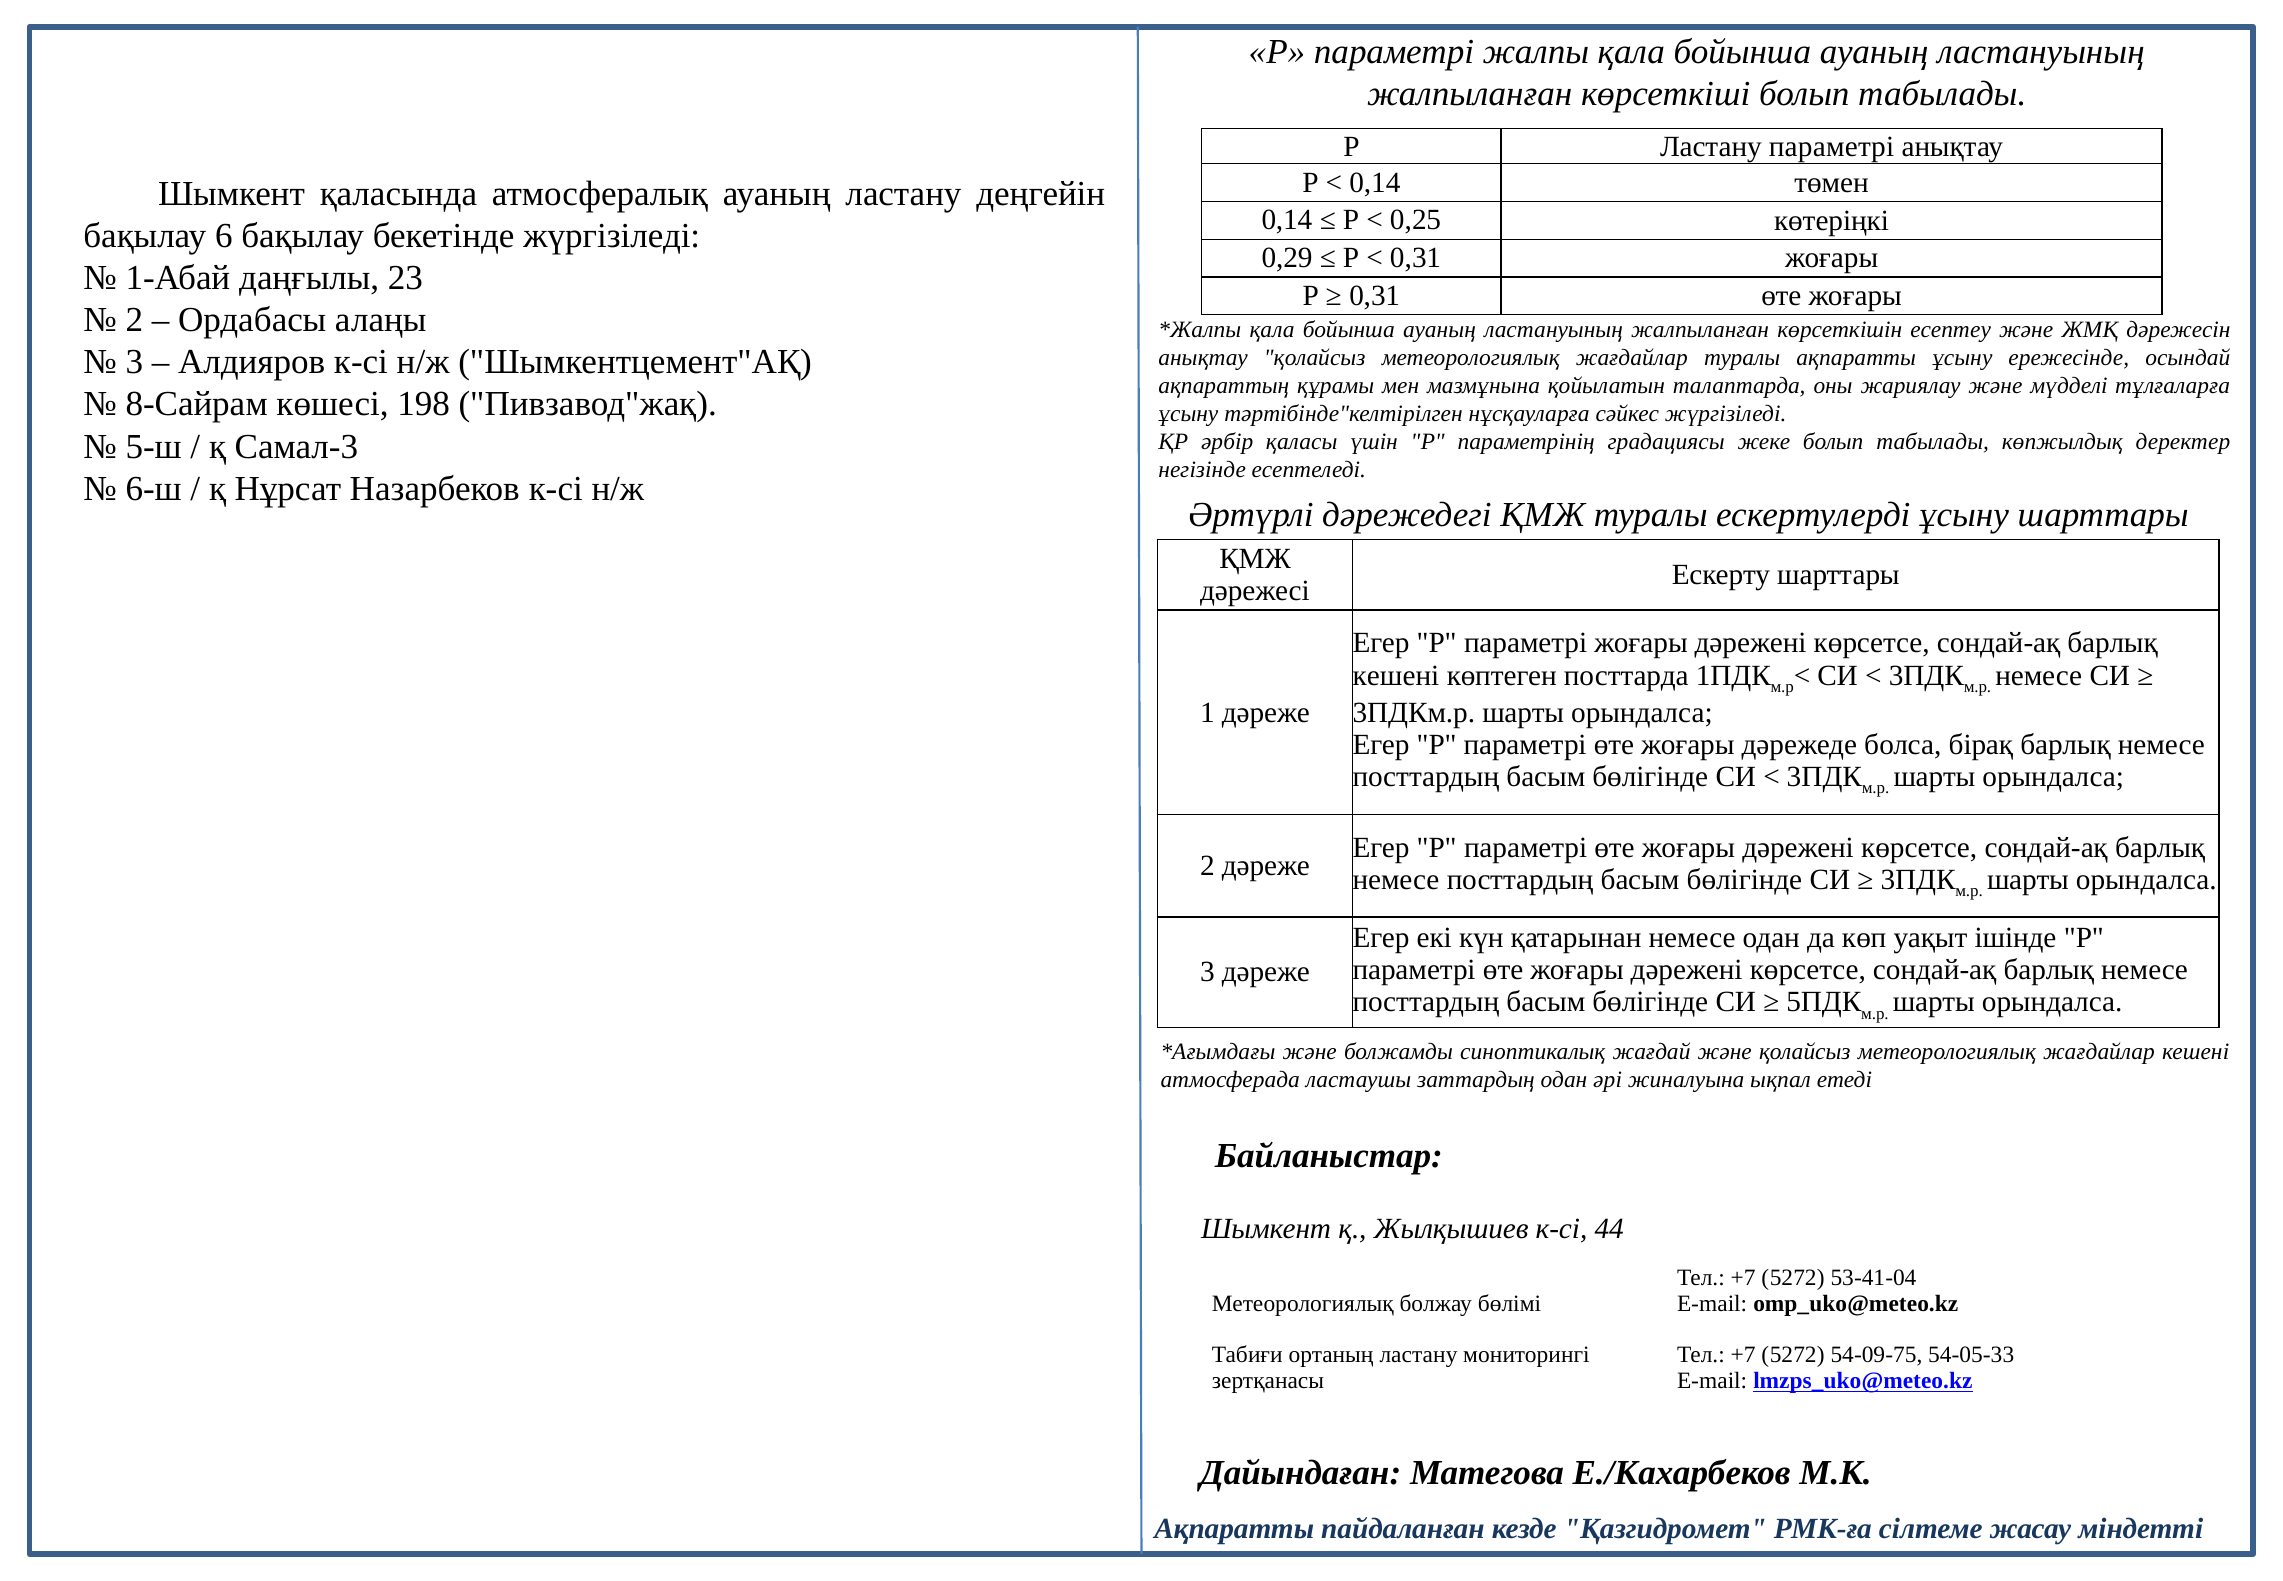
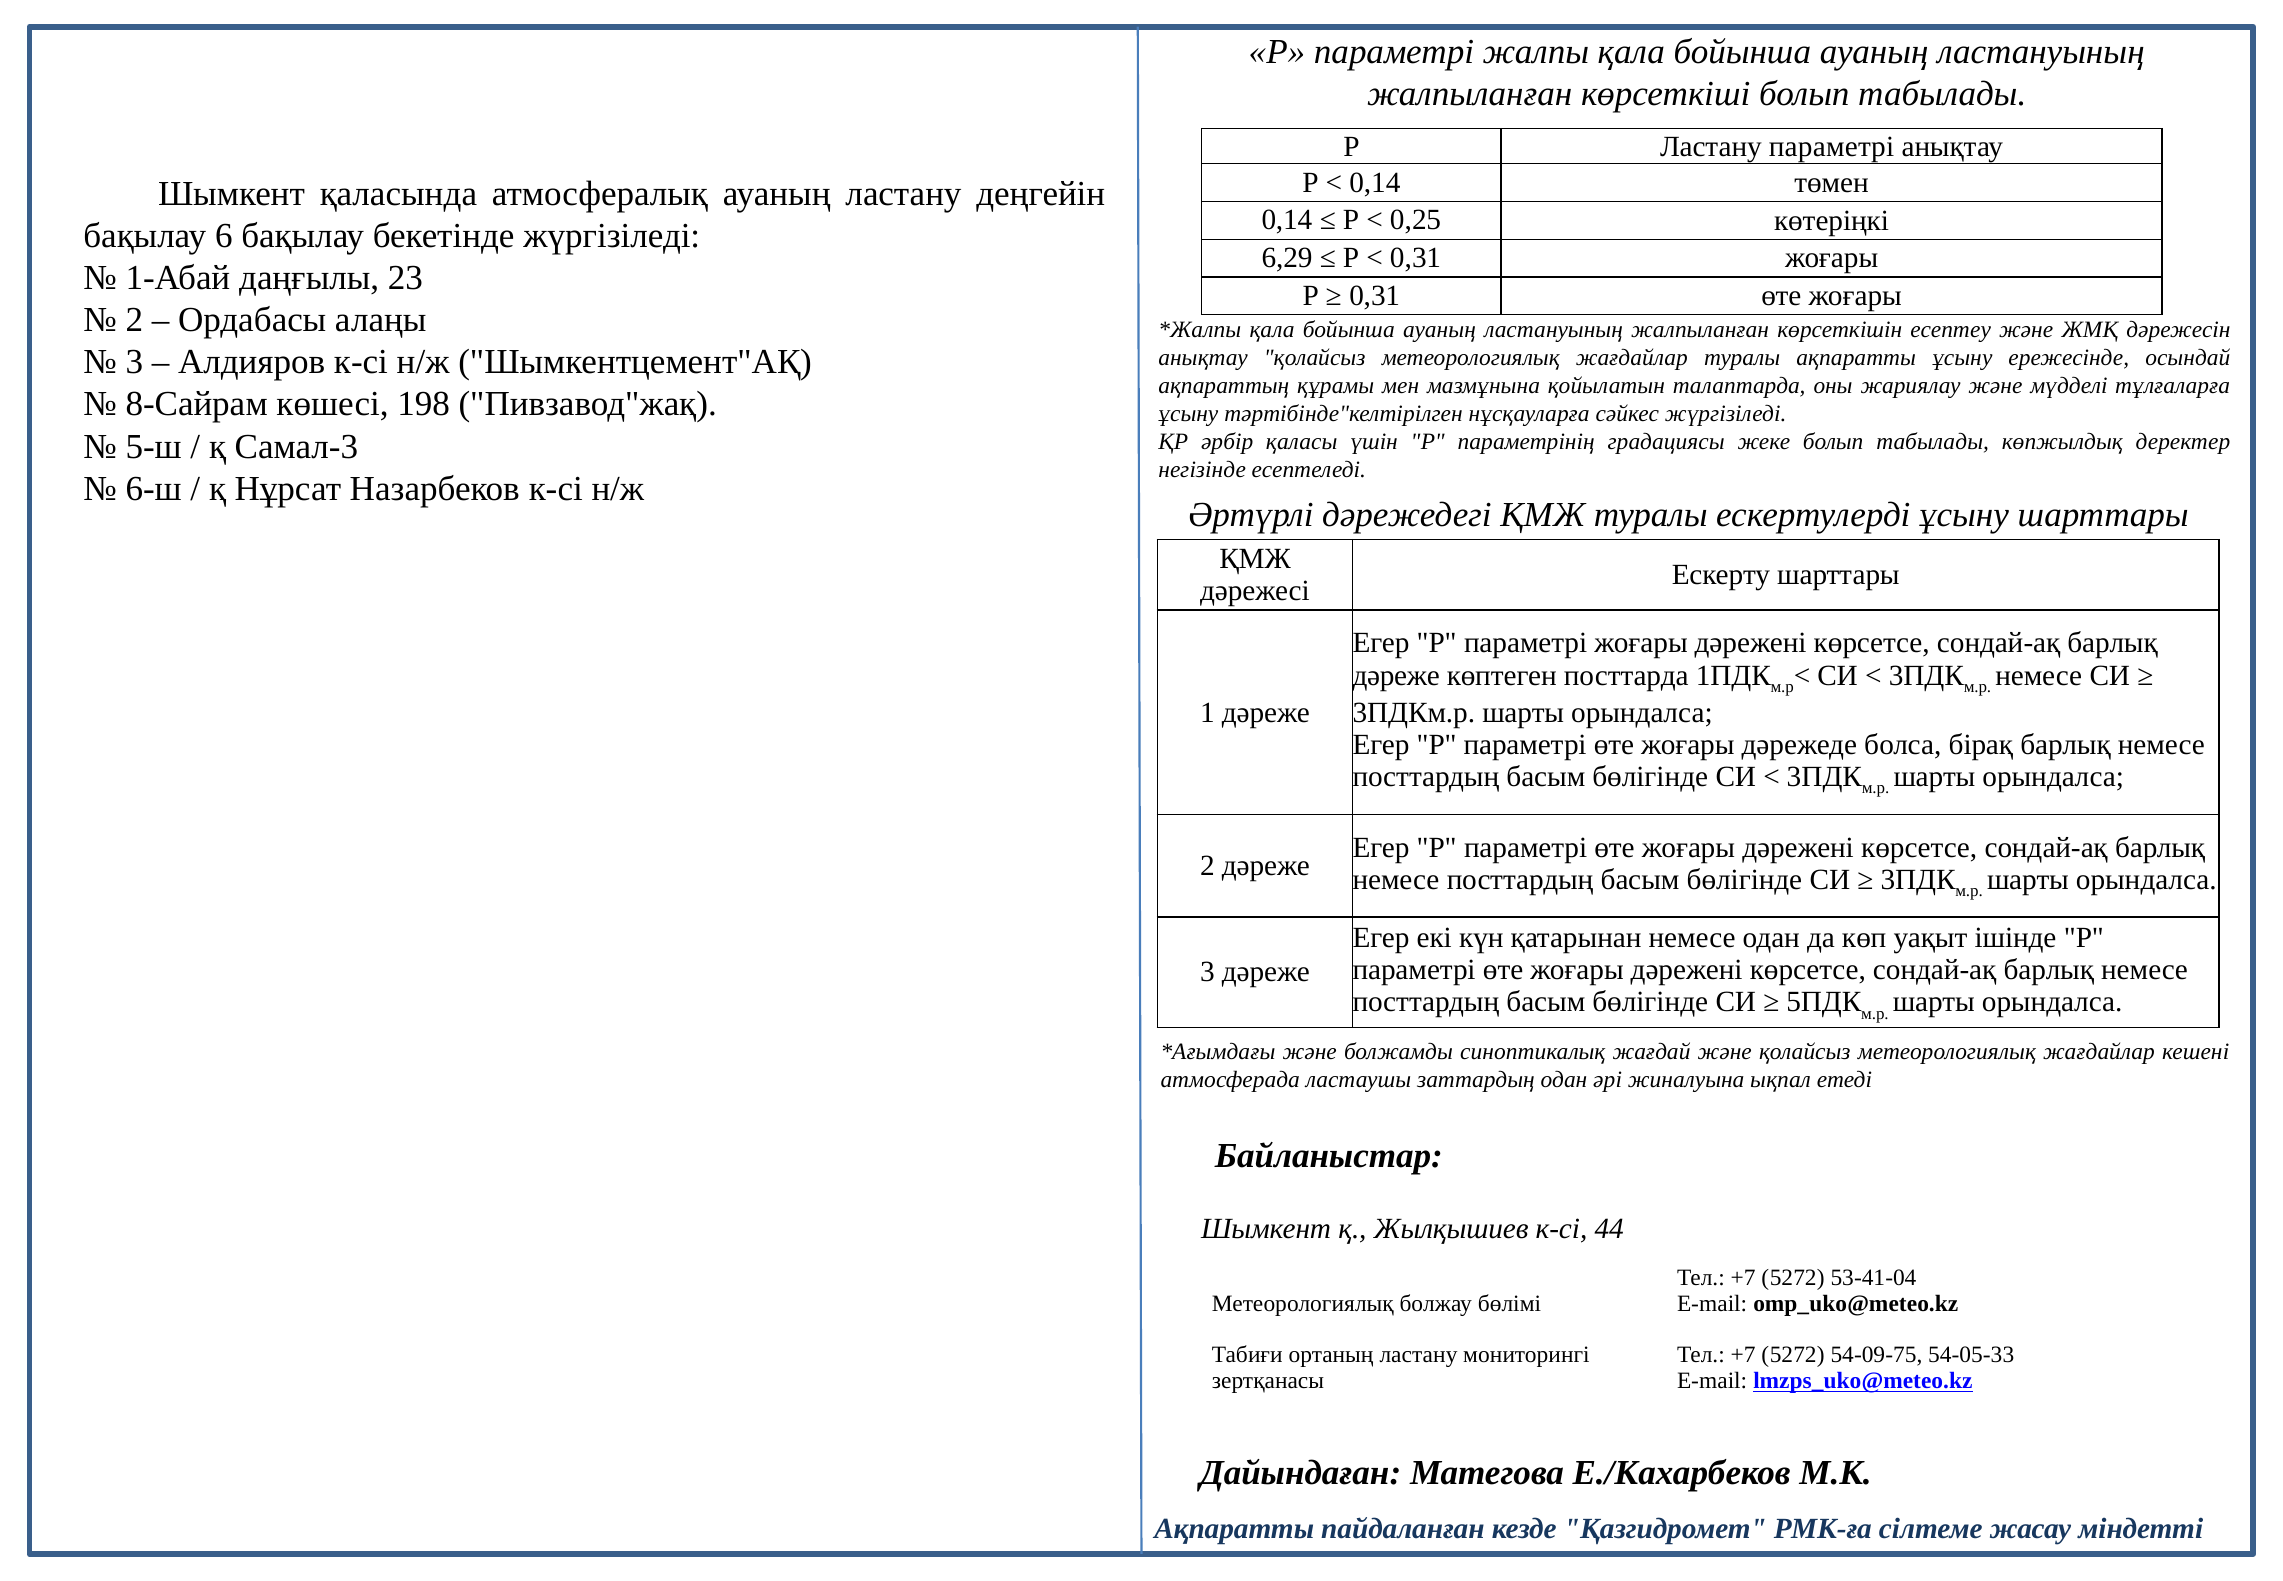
0,29: 0,29 -> 6,29 (1287, 258)
кешені: кешені -> дәреже (1396, 675)
